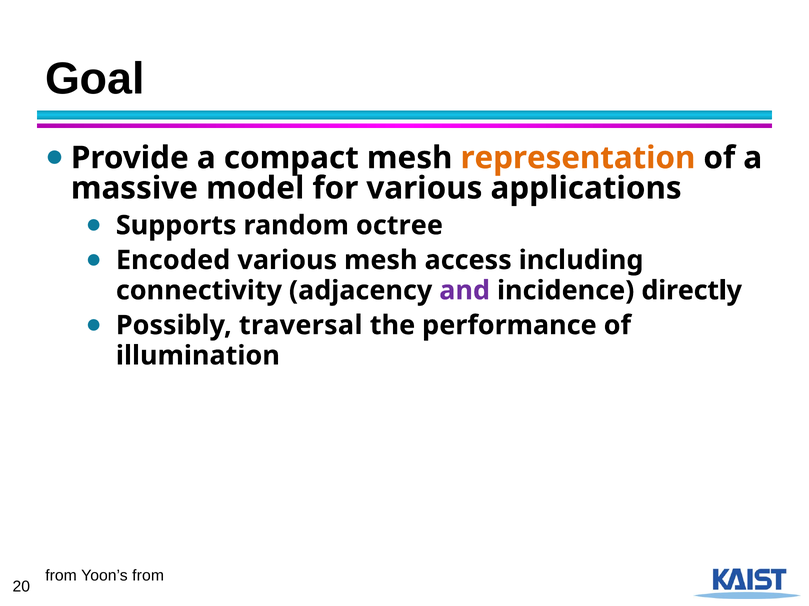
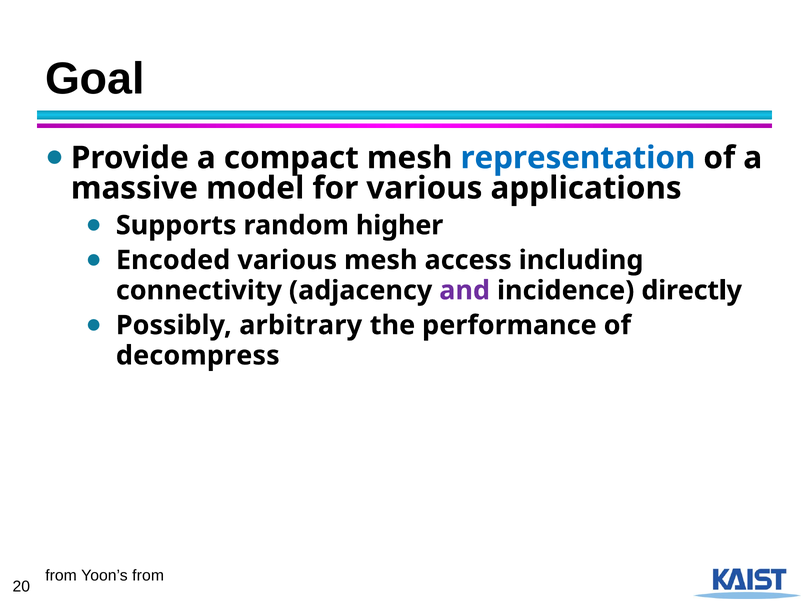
representation colour: orange -> blue (578, 158)
octree: octree -> higher (400, 226)
traversal: traversal -> arbitrary (301, 326)
illumination: illumination -> decompress (198, 356)
